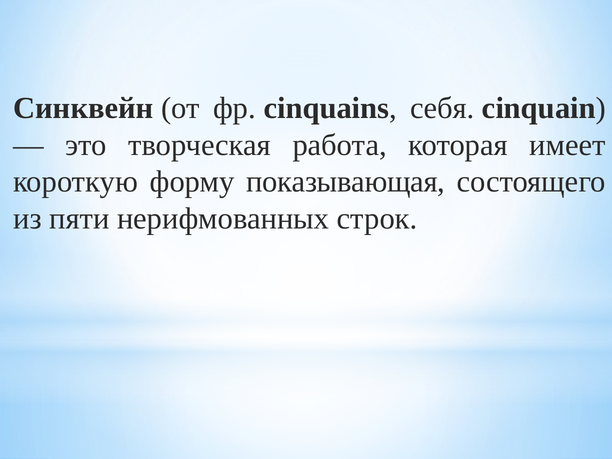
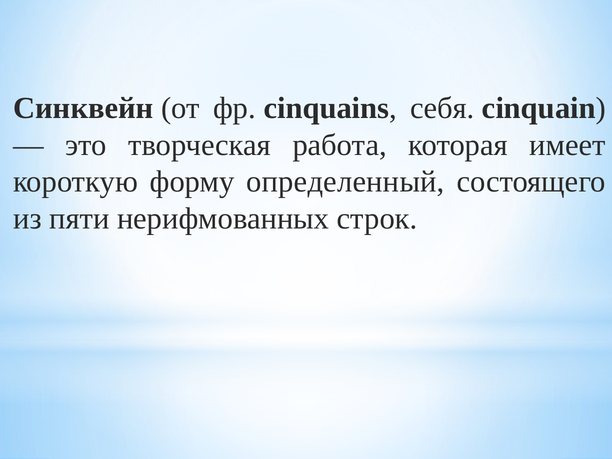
показывающая: показывающая -> определенный (345, 182)
